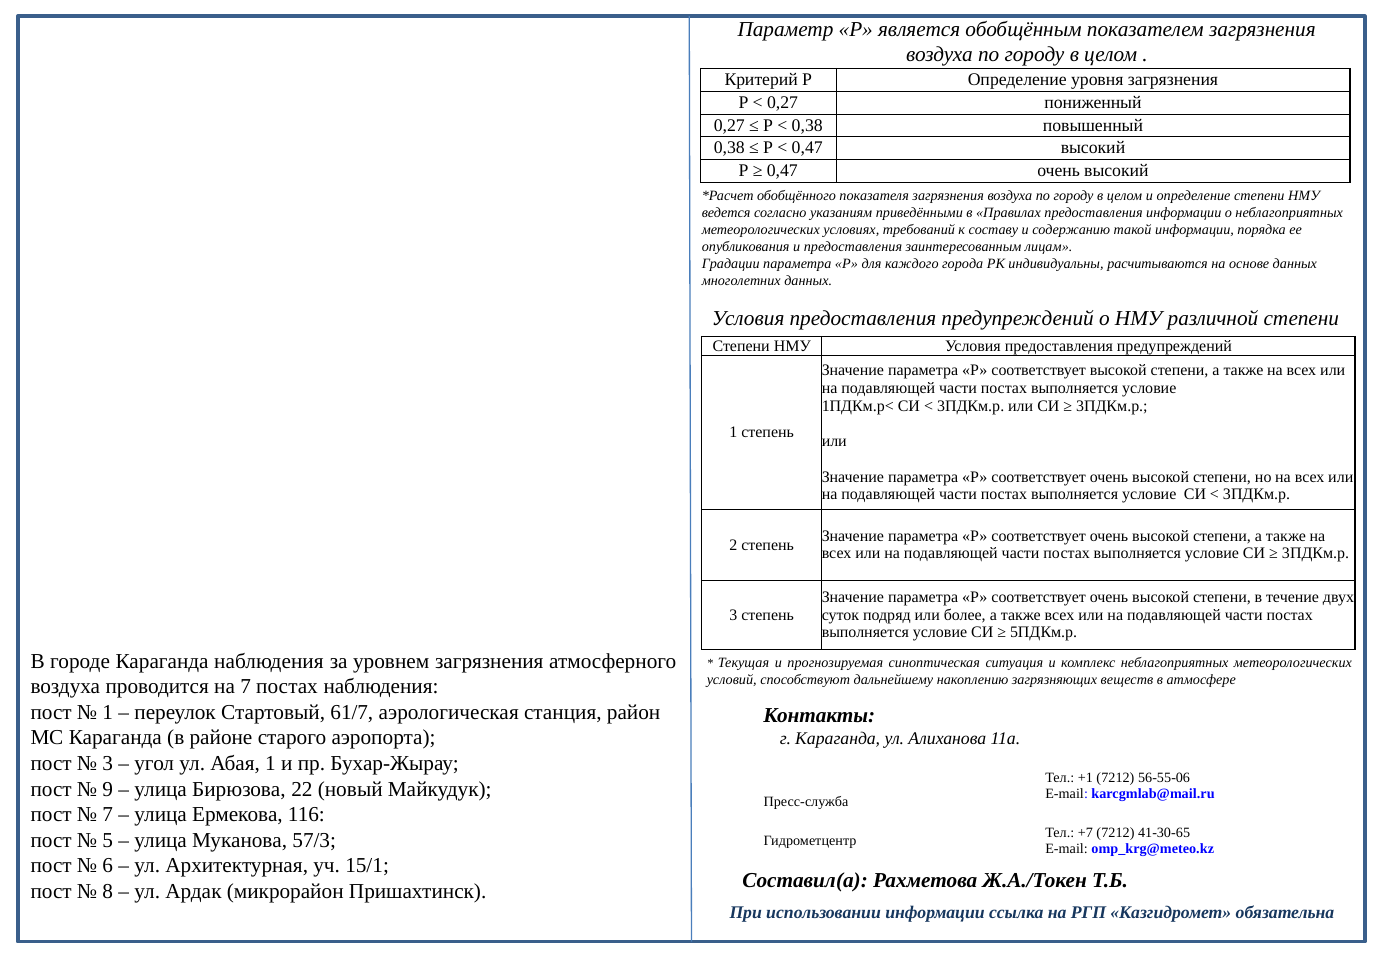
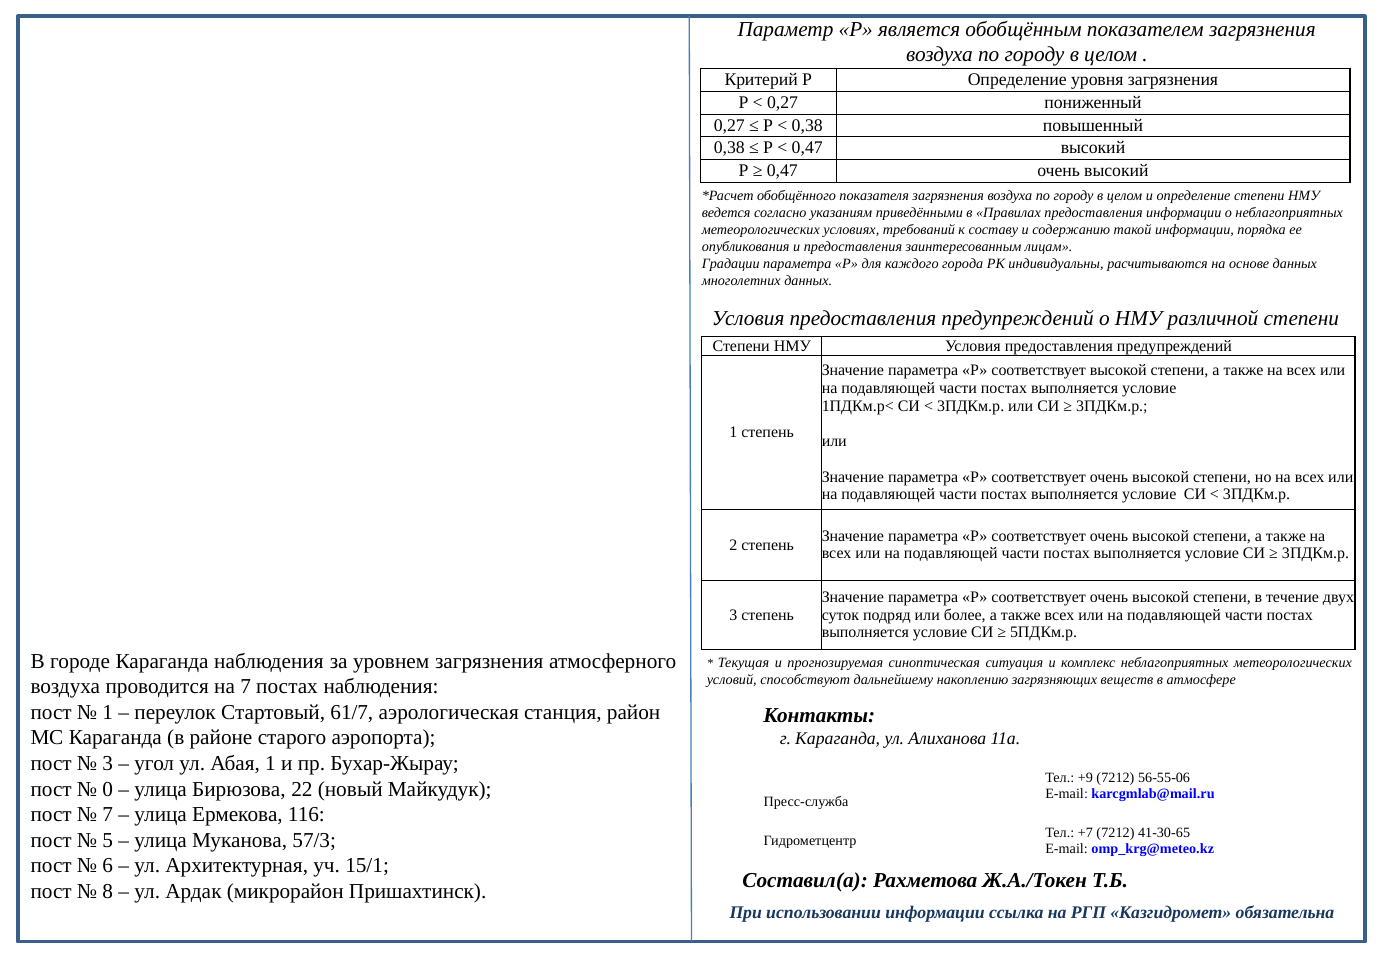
+1: +1 -> +9 (1085, 777)
9: 9 -> 0 (108, 789)
